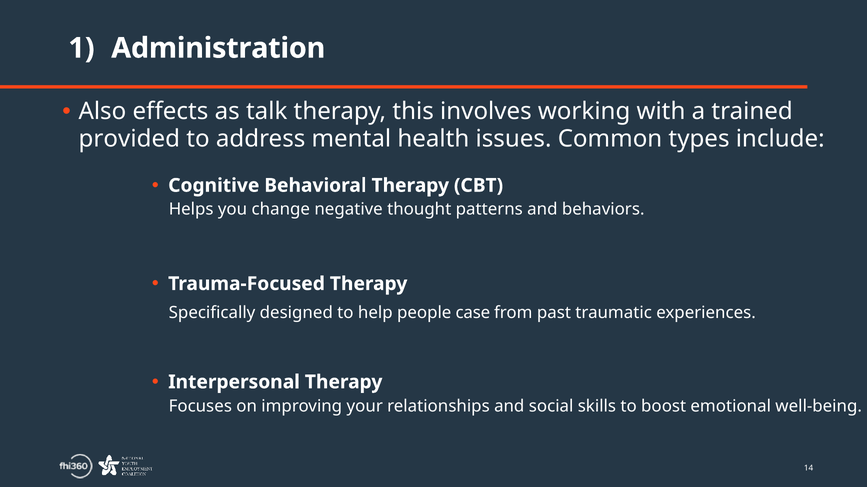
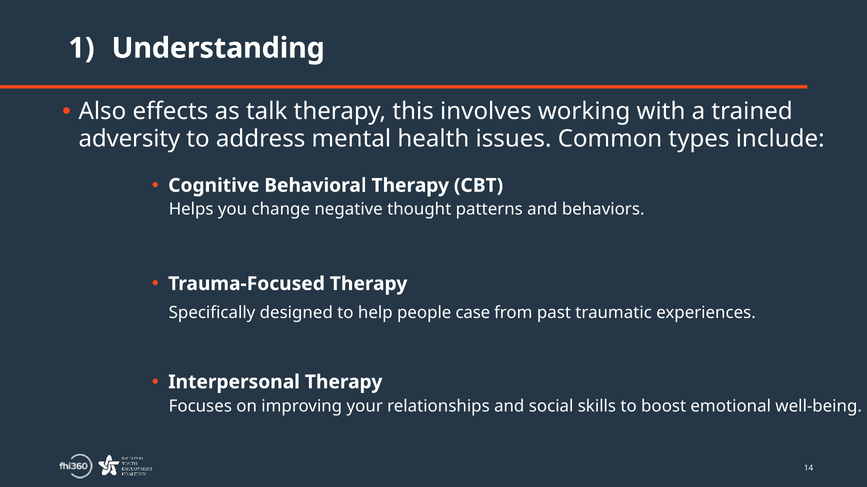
Administration: Administration -> Understanding (218, 48)
provided: provided -> adversity (129, 139)
